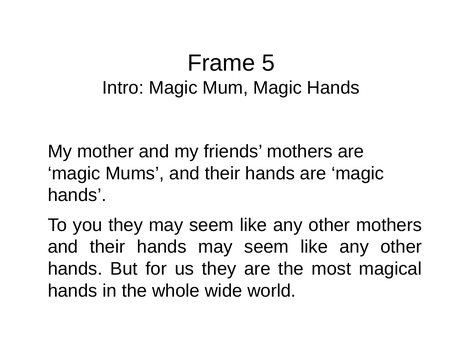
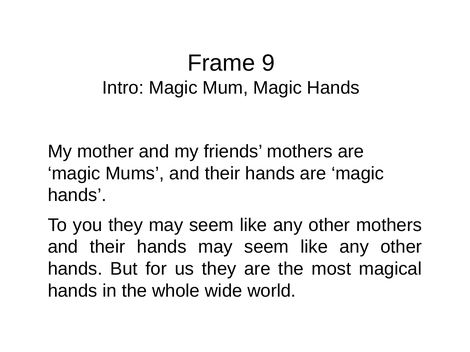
5: 5 -> 9 (268, 63)
